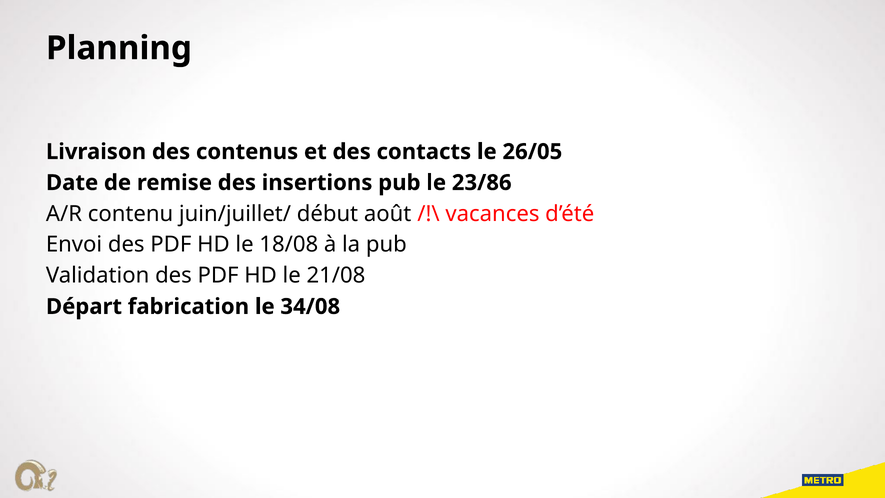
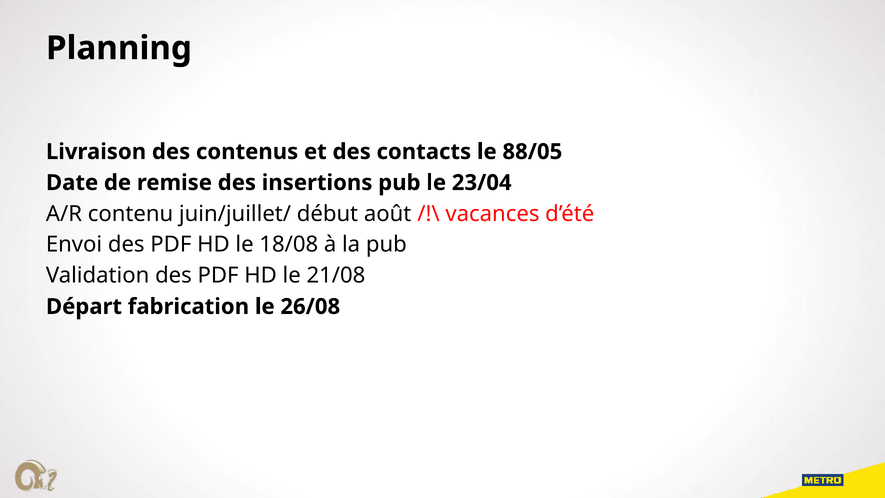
26/05: 26/05 -> 88/05 (532, 152)
23/86: 23/86 -> 23/04 (482, 183)
34/08: 34/08 -> 26/08 (310, 307)
